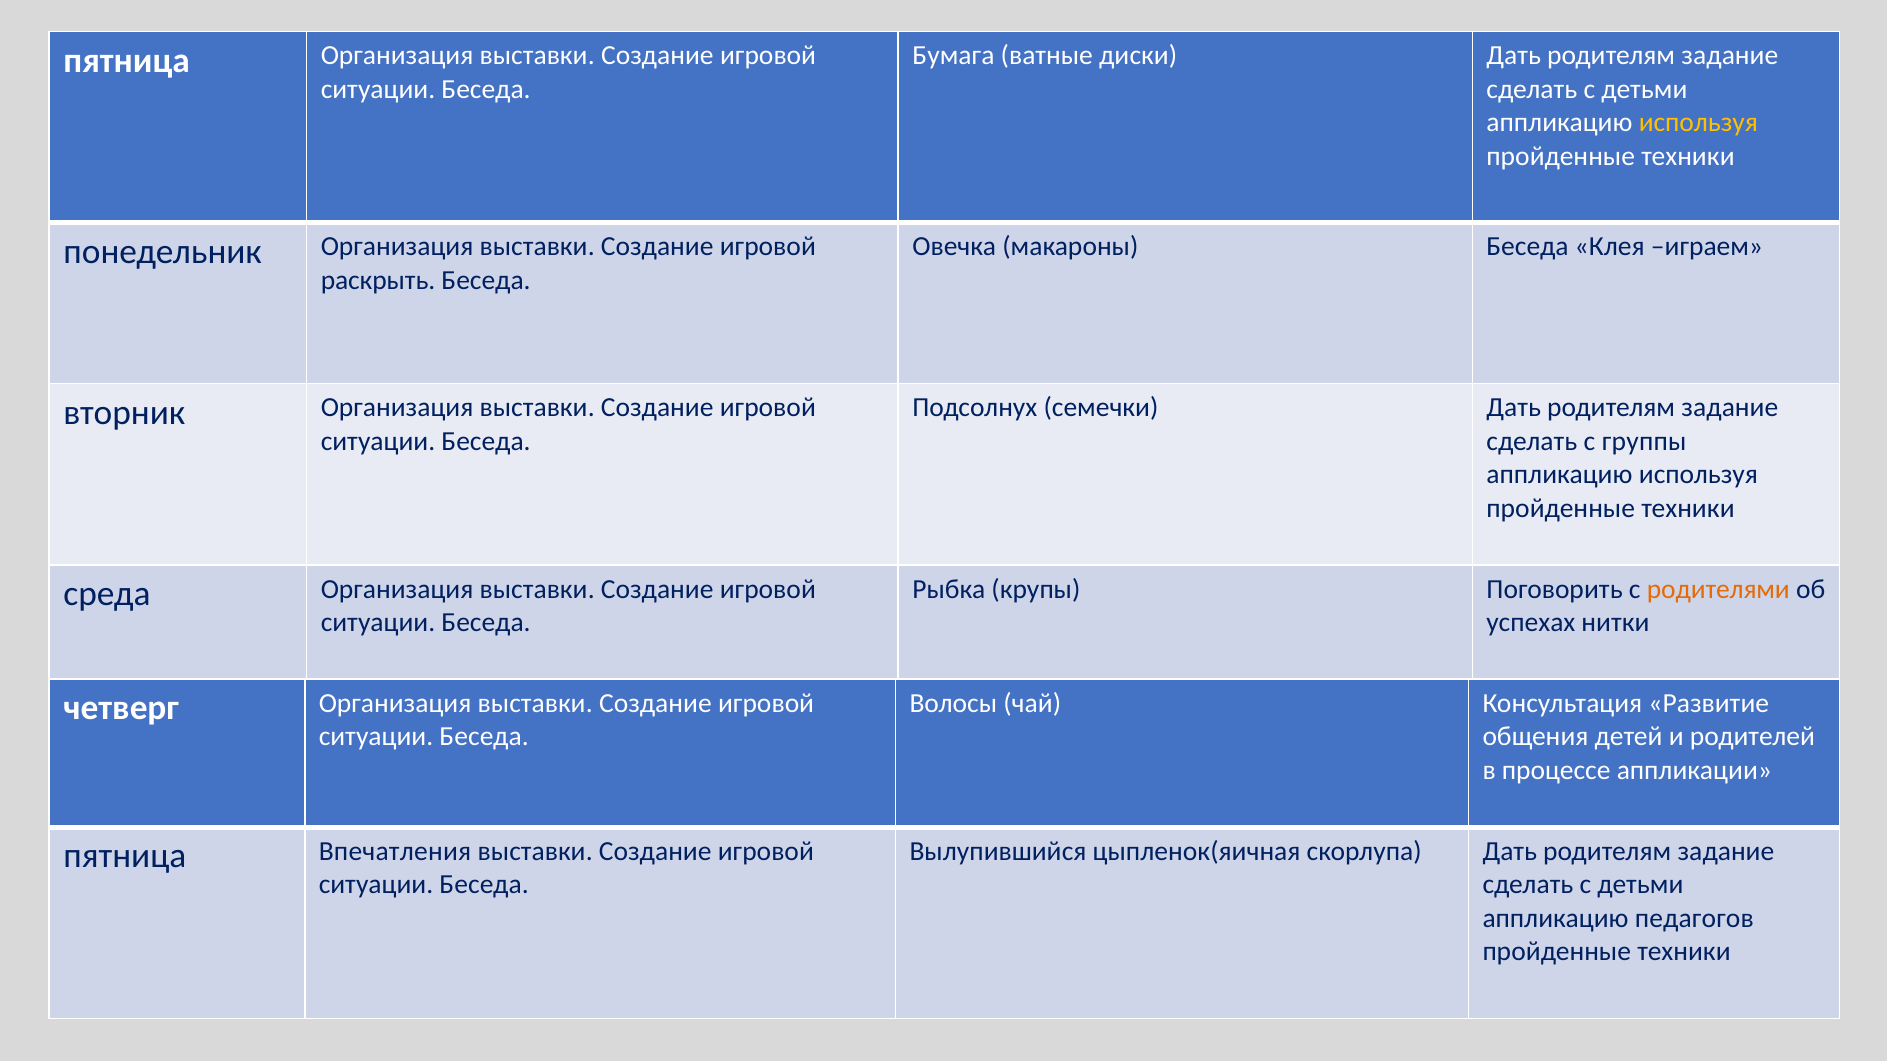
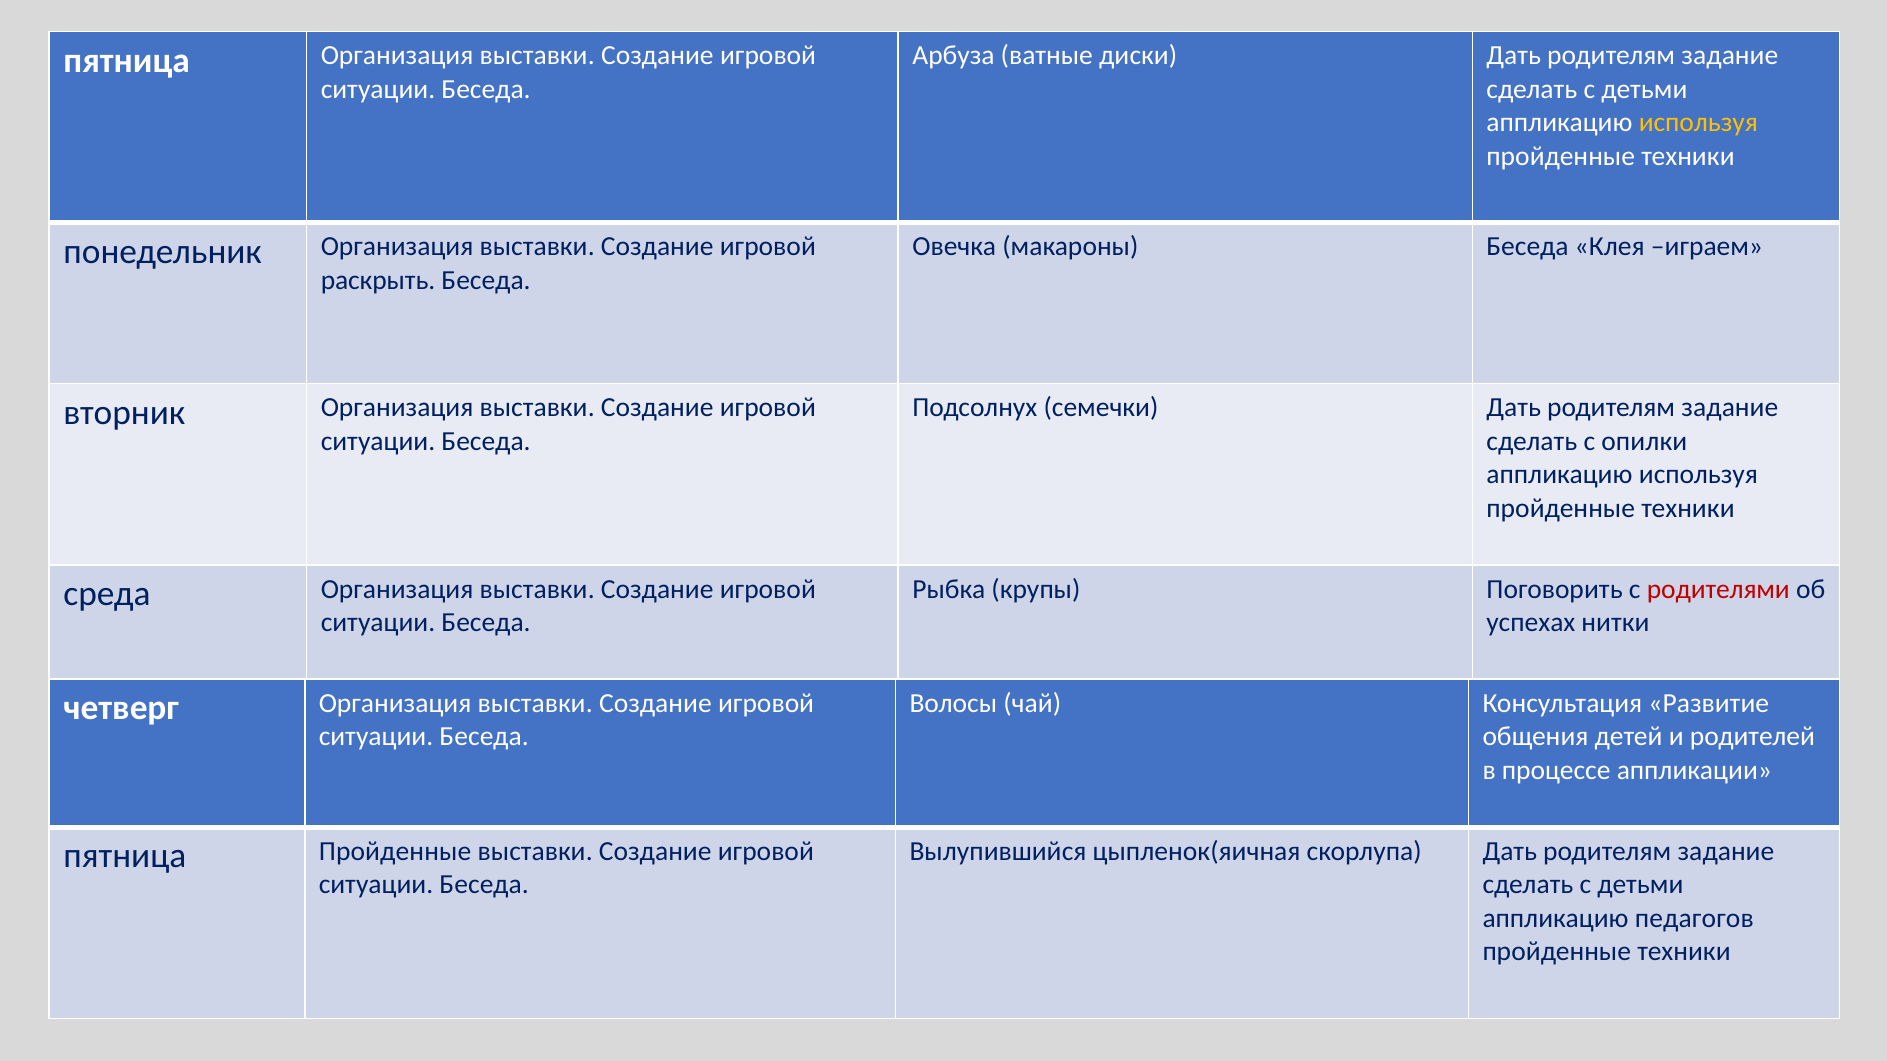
Бумага: Бумага -> Арбуза (953, 56)
группы: группы -> опилки (1644, 441)
родителями colour: orange -> red (1718, 589)
пятница Впечатления: Впечатления -> Пройденные (395, 852)
